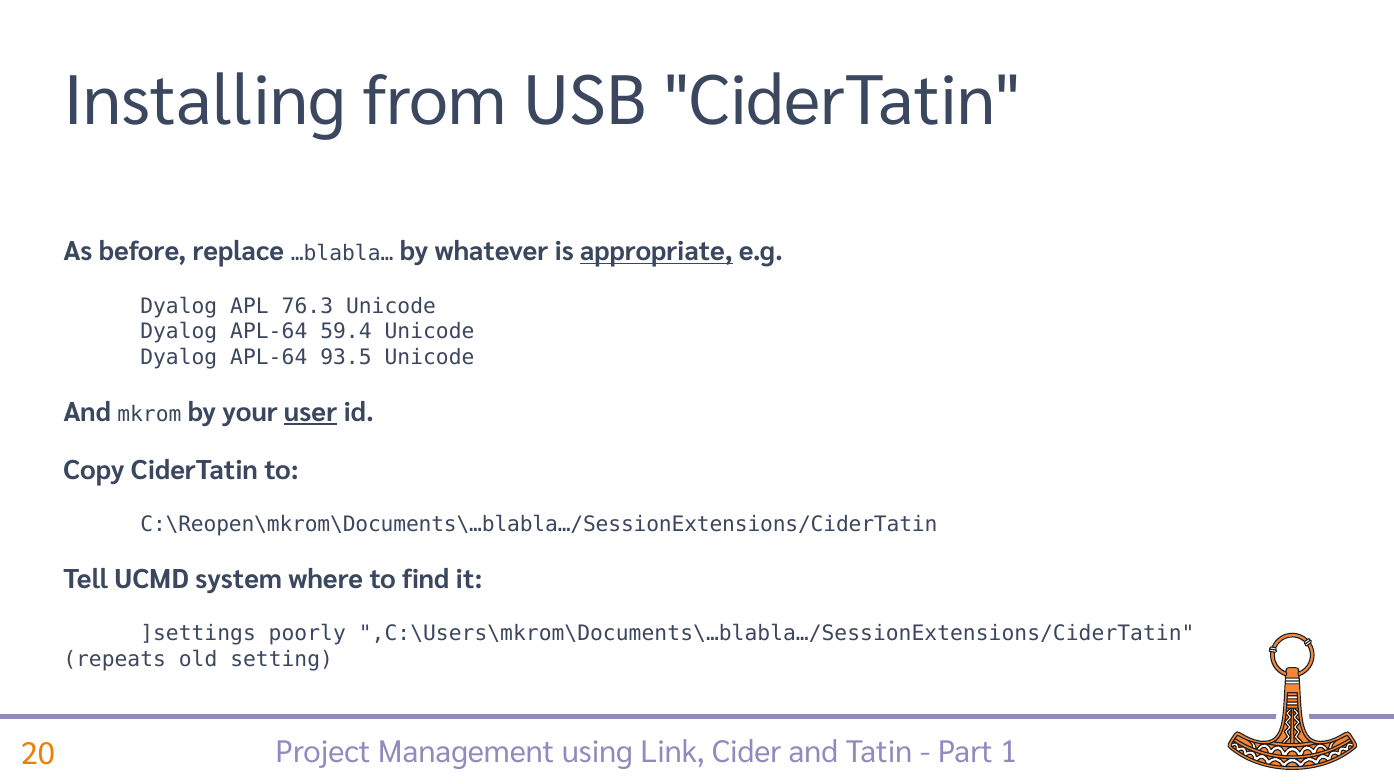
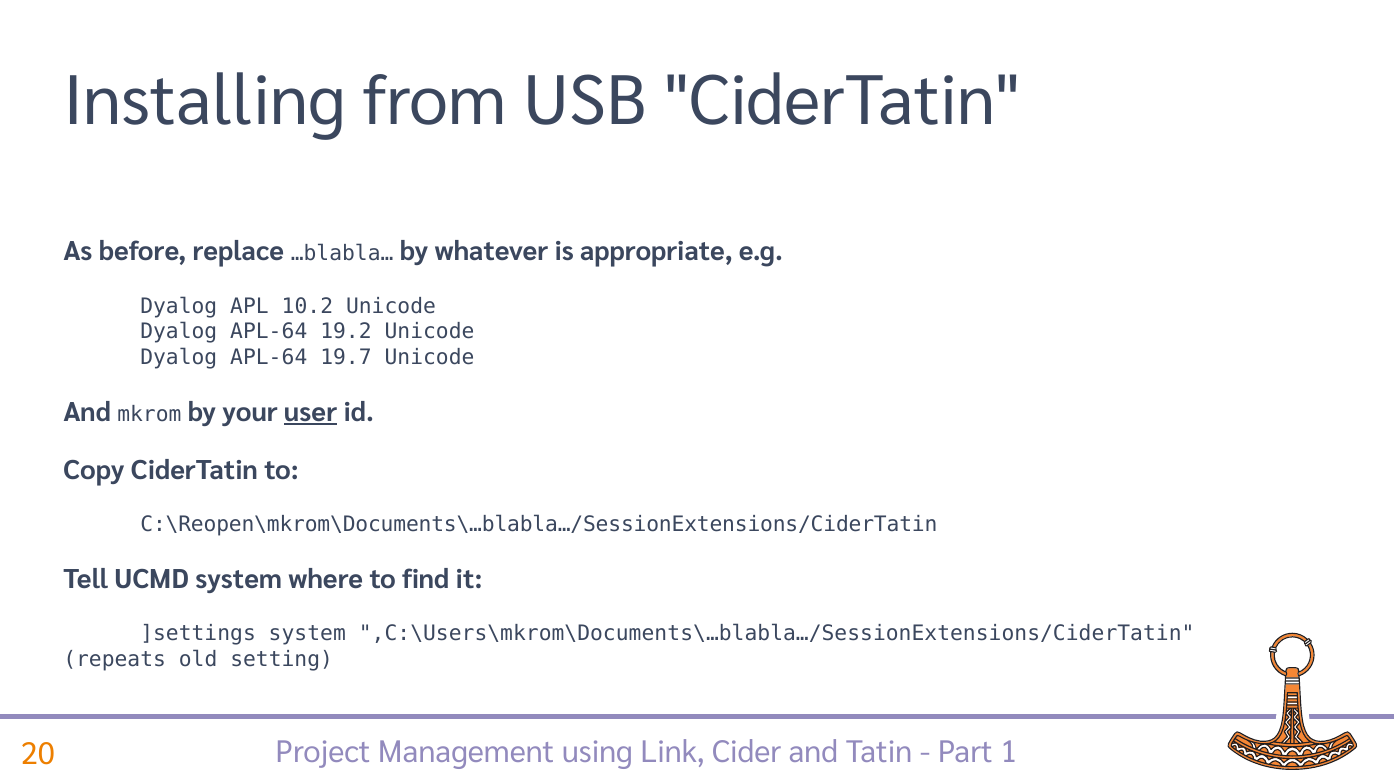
appropriate underline: present -> none (656, 252)
76.3: 76.3 -> 10.2 (307, 306)
59.4: 59.4 -> 19.2 (346, 332)
93.5: 93.5 -> 19.7 (346, 357)
]settings poorly: poorly -> system (307, 634)
